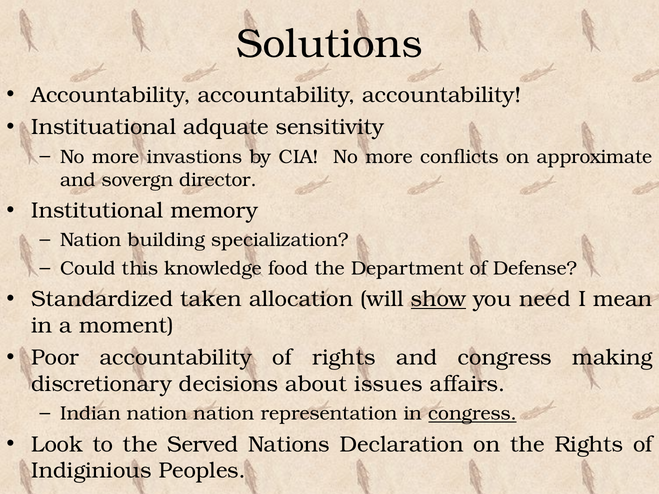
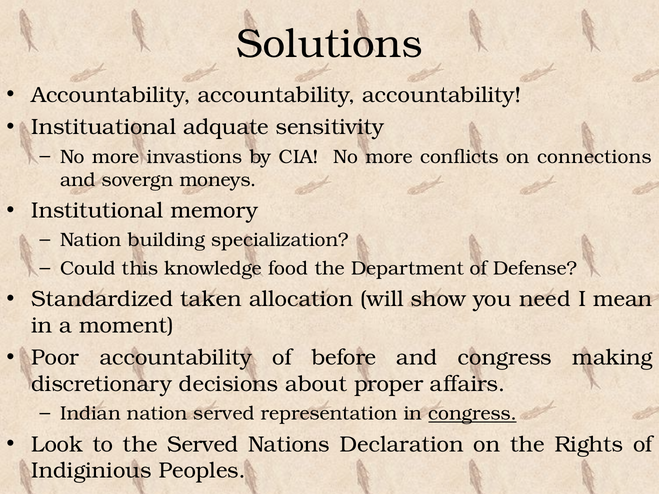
approximate: approximate -> connections (594, 157)
director: director -> moneys (218, 180)
show underline: present -> none (438, 299)
of rights: rights -> before (344, 358)
issues: issues -> proper (389, 384)
nation nation: nation -> served (224, 414)
